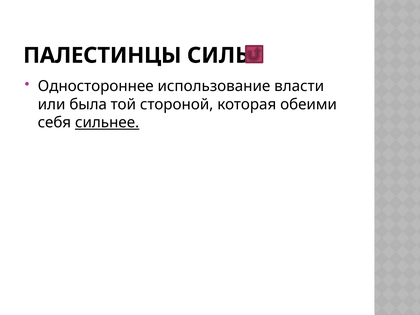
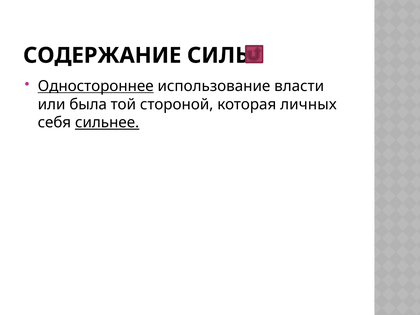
ПАЛЕСТИНЦЫ: ПАЛЕСТИНЦЫ -> СОДЕРЖАНИЕ (102, 55)
Одностороннее underline: none -> present (96, 86)
обеими: обеими -> личных (308, 104)
